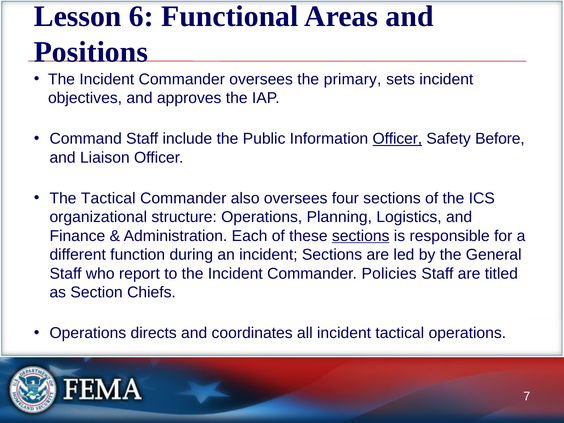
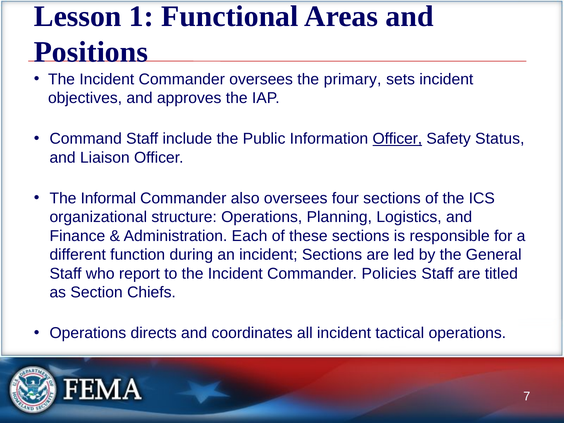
6: 6 -> 1 (141, 16)
Before: Before -> Status (500, 139)
The Tactical: Tactical -> Informal (108, 198)
sections underline: present -> none (361, 236)
